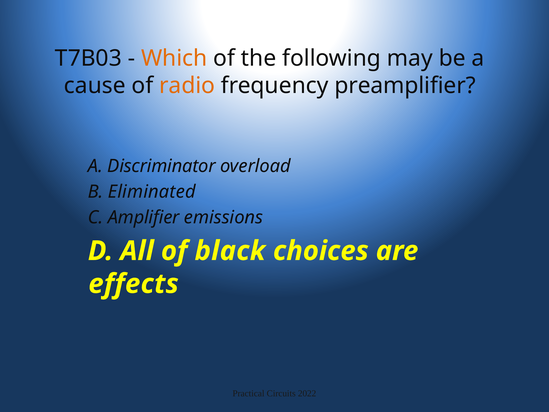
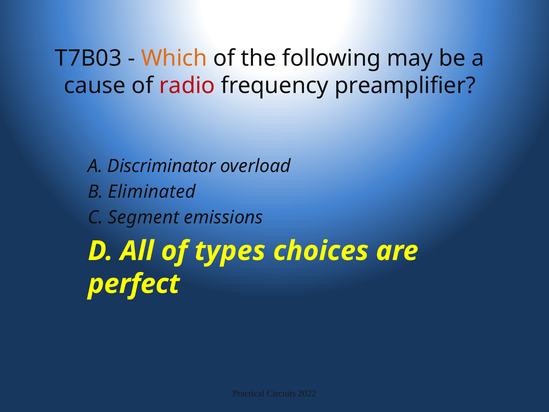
radio colour: orange -> red (187, 86)
Amplifier: Amplifier -> Segment (144, 217)
black: black -> types (230, 251)
effects: effects -> perfect (134, 284)
